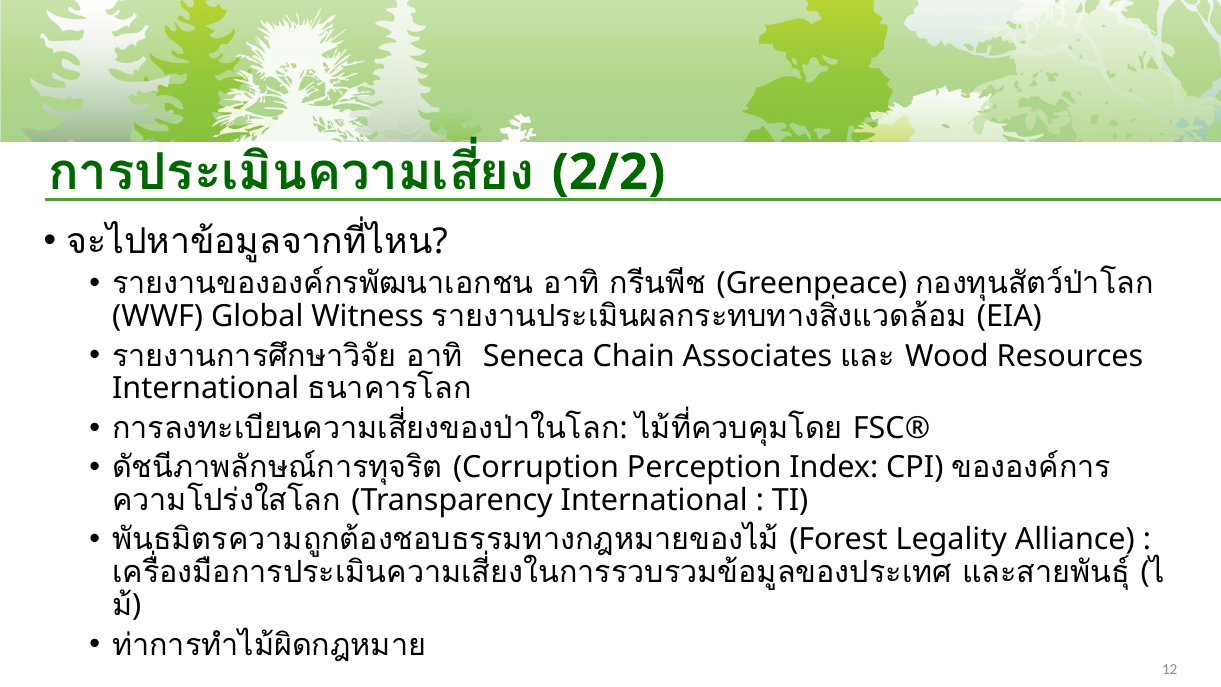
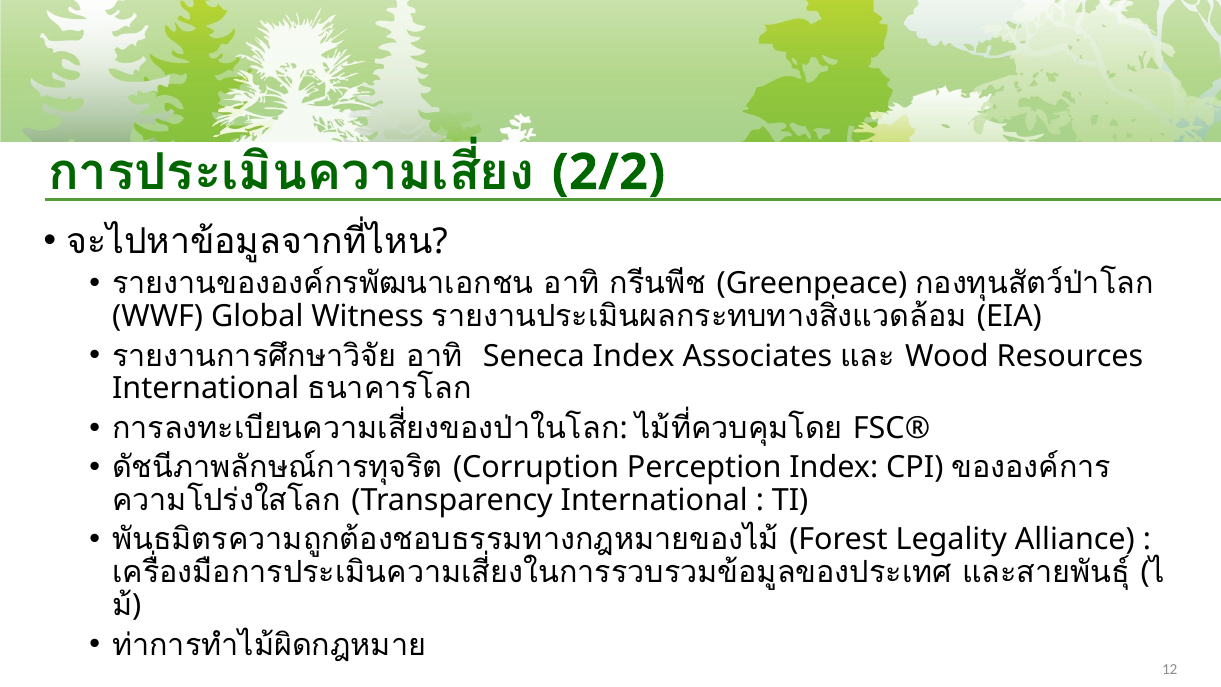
Seneca Chain: Chain -> Index (634, 356)
